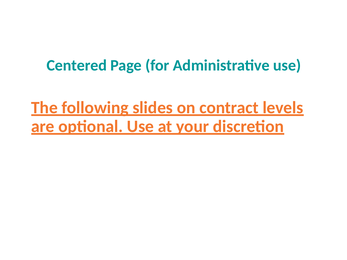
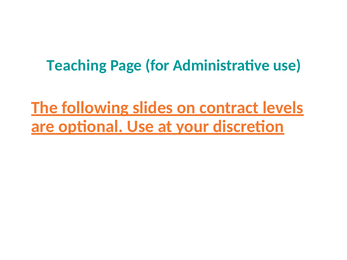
Centered: Centered -> Teaching (77, 65)
